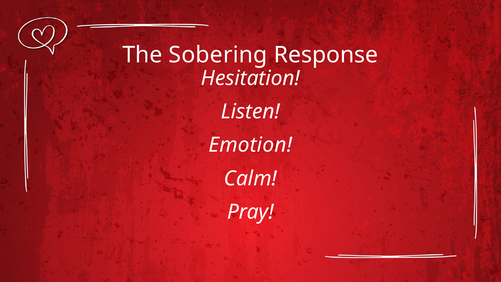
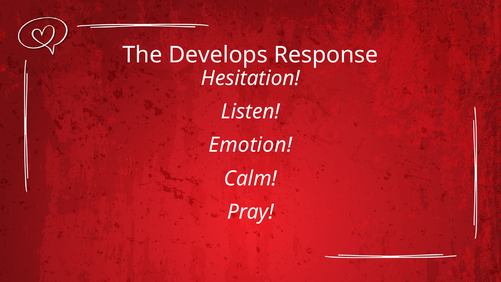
Sobering: Sobering -> Develops (218, 55)
